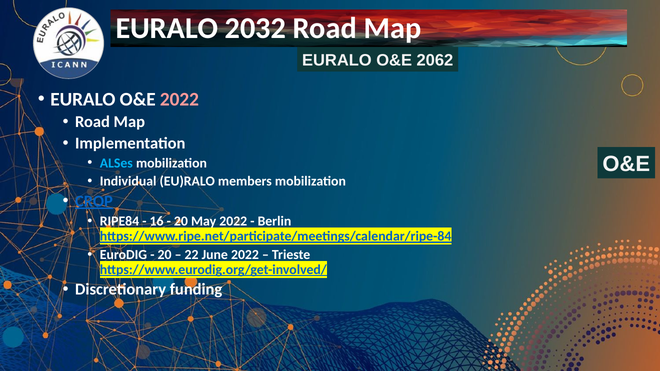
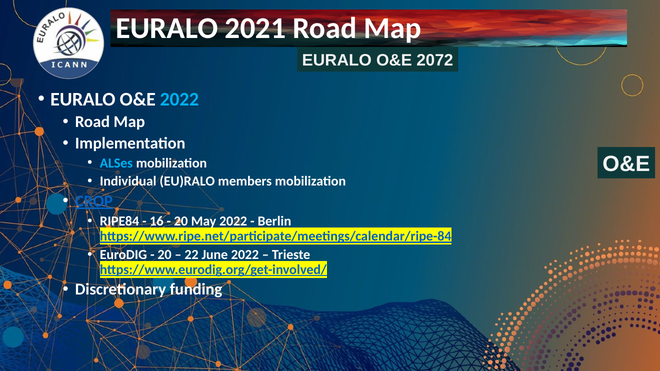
2032: 2032 -> 2021 (255, 28)
2062: 2062 -> 2072 (435, 60)
2022 colour: pink -> light blue (179, 99)
